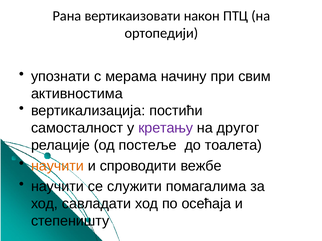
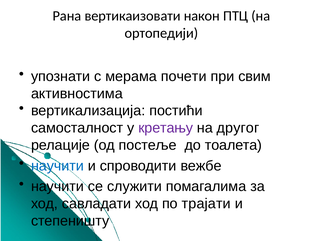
начину: начину -> почети (184, 76)
научити colour: orange -> blue (57, 166)
осећаја: осећаја -> трајати (206, 204)
